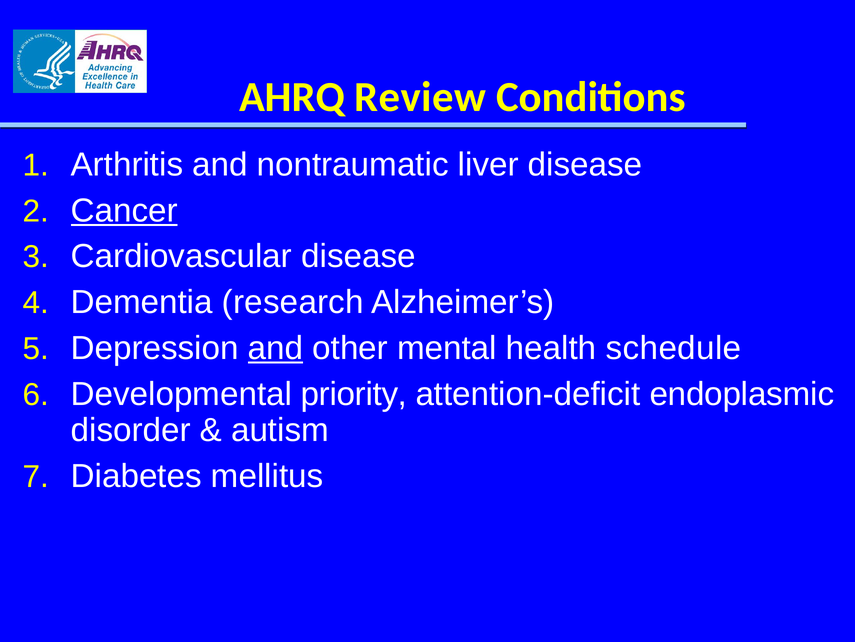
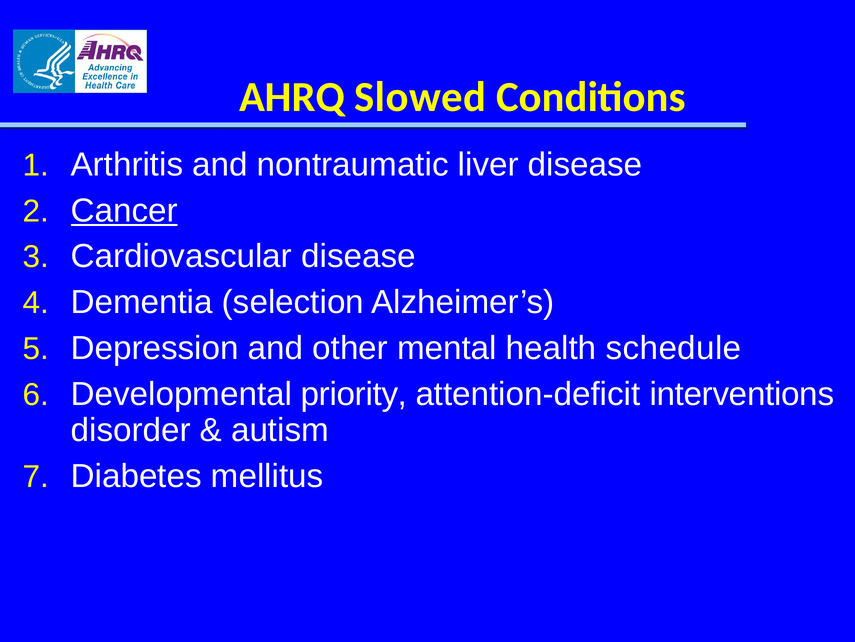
Review: Review -> Slowed (420, 97)
research: research -> selection (293, 302)
and underline: present -> none (275, 348)
endoplasmic: endoplasmic -> interventions (742, 394)
